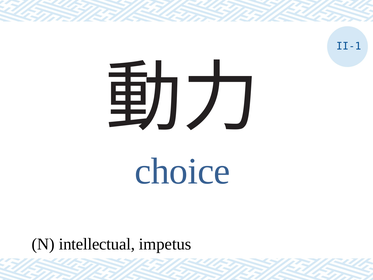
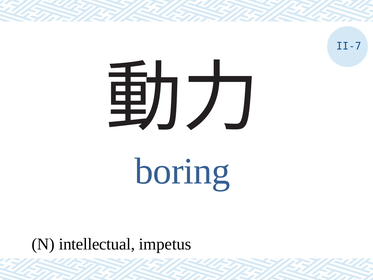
II-1: II-1 -> II-7 (349, 46)
choice: choice -> boring (182, 171)
